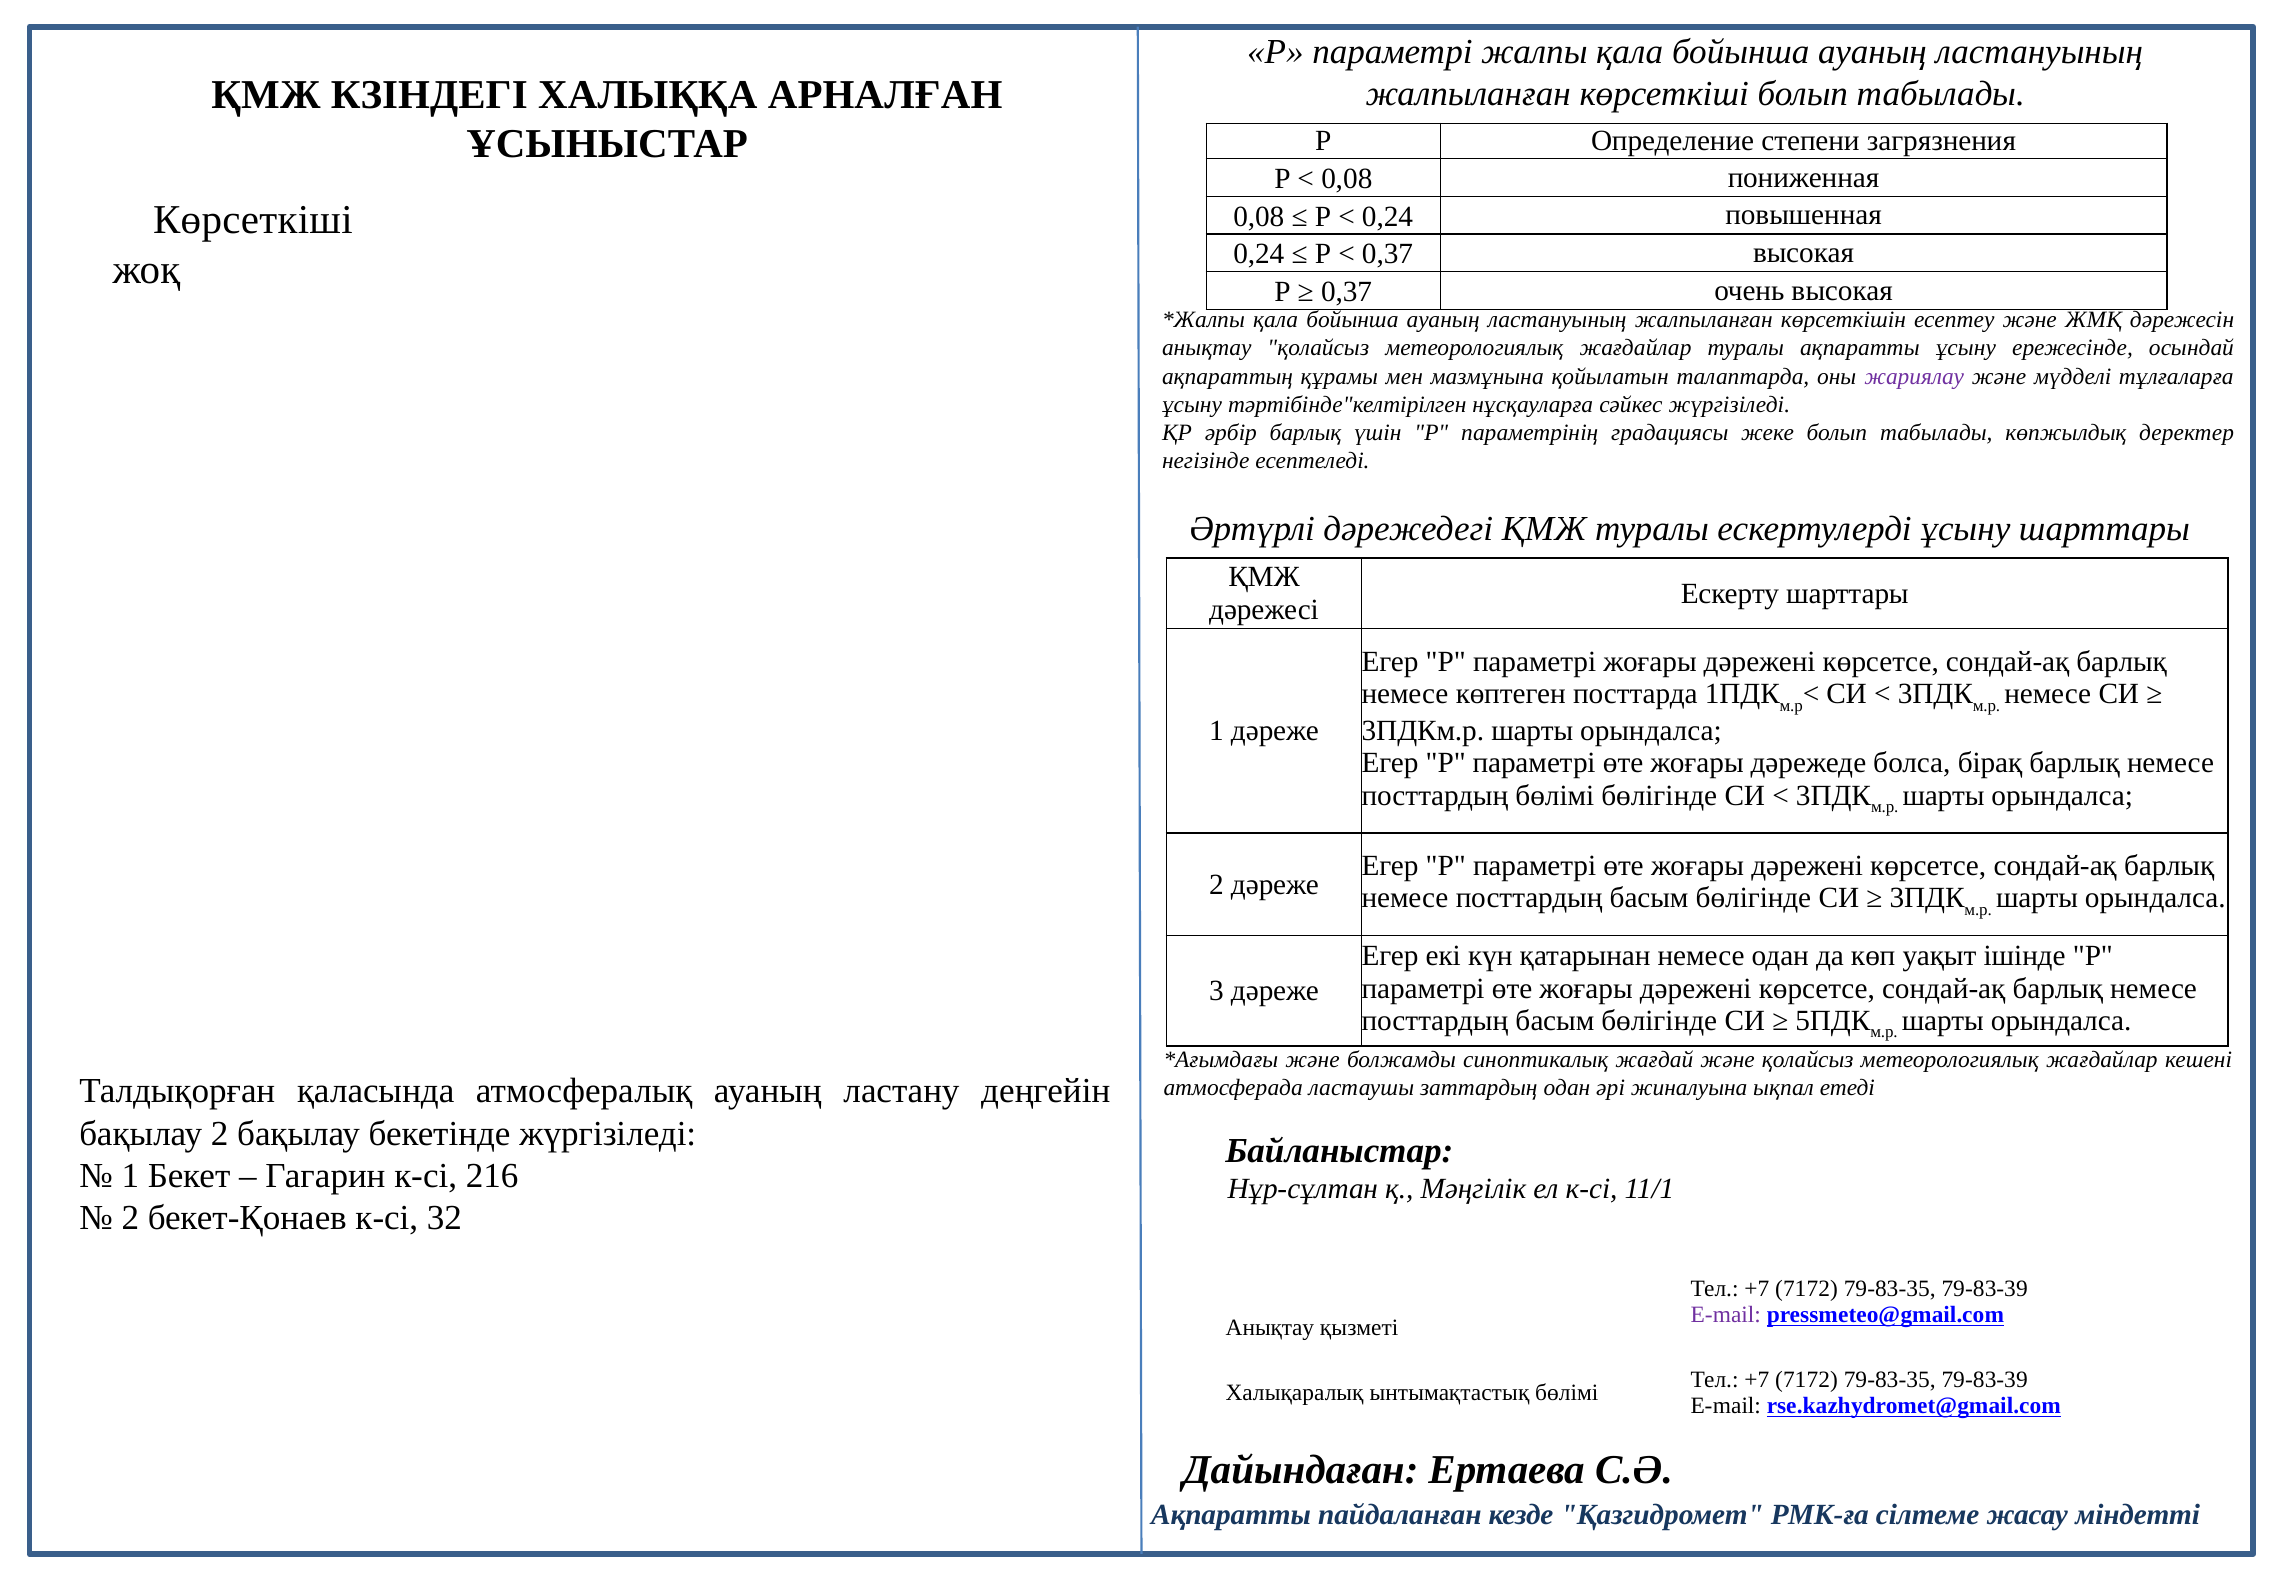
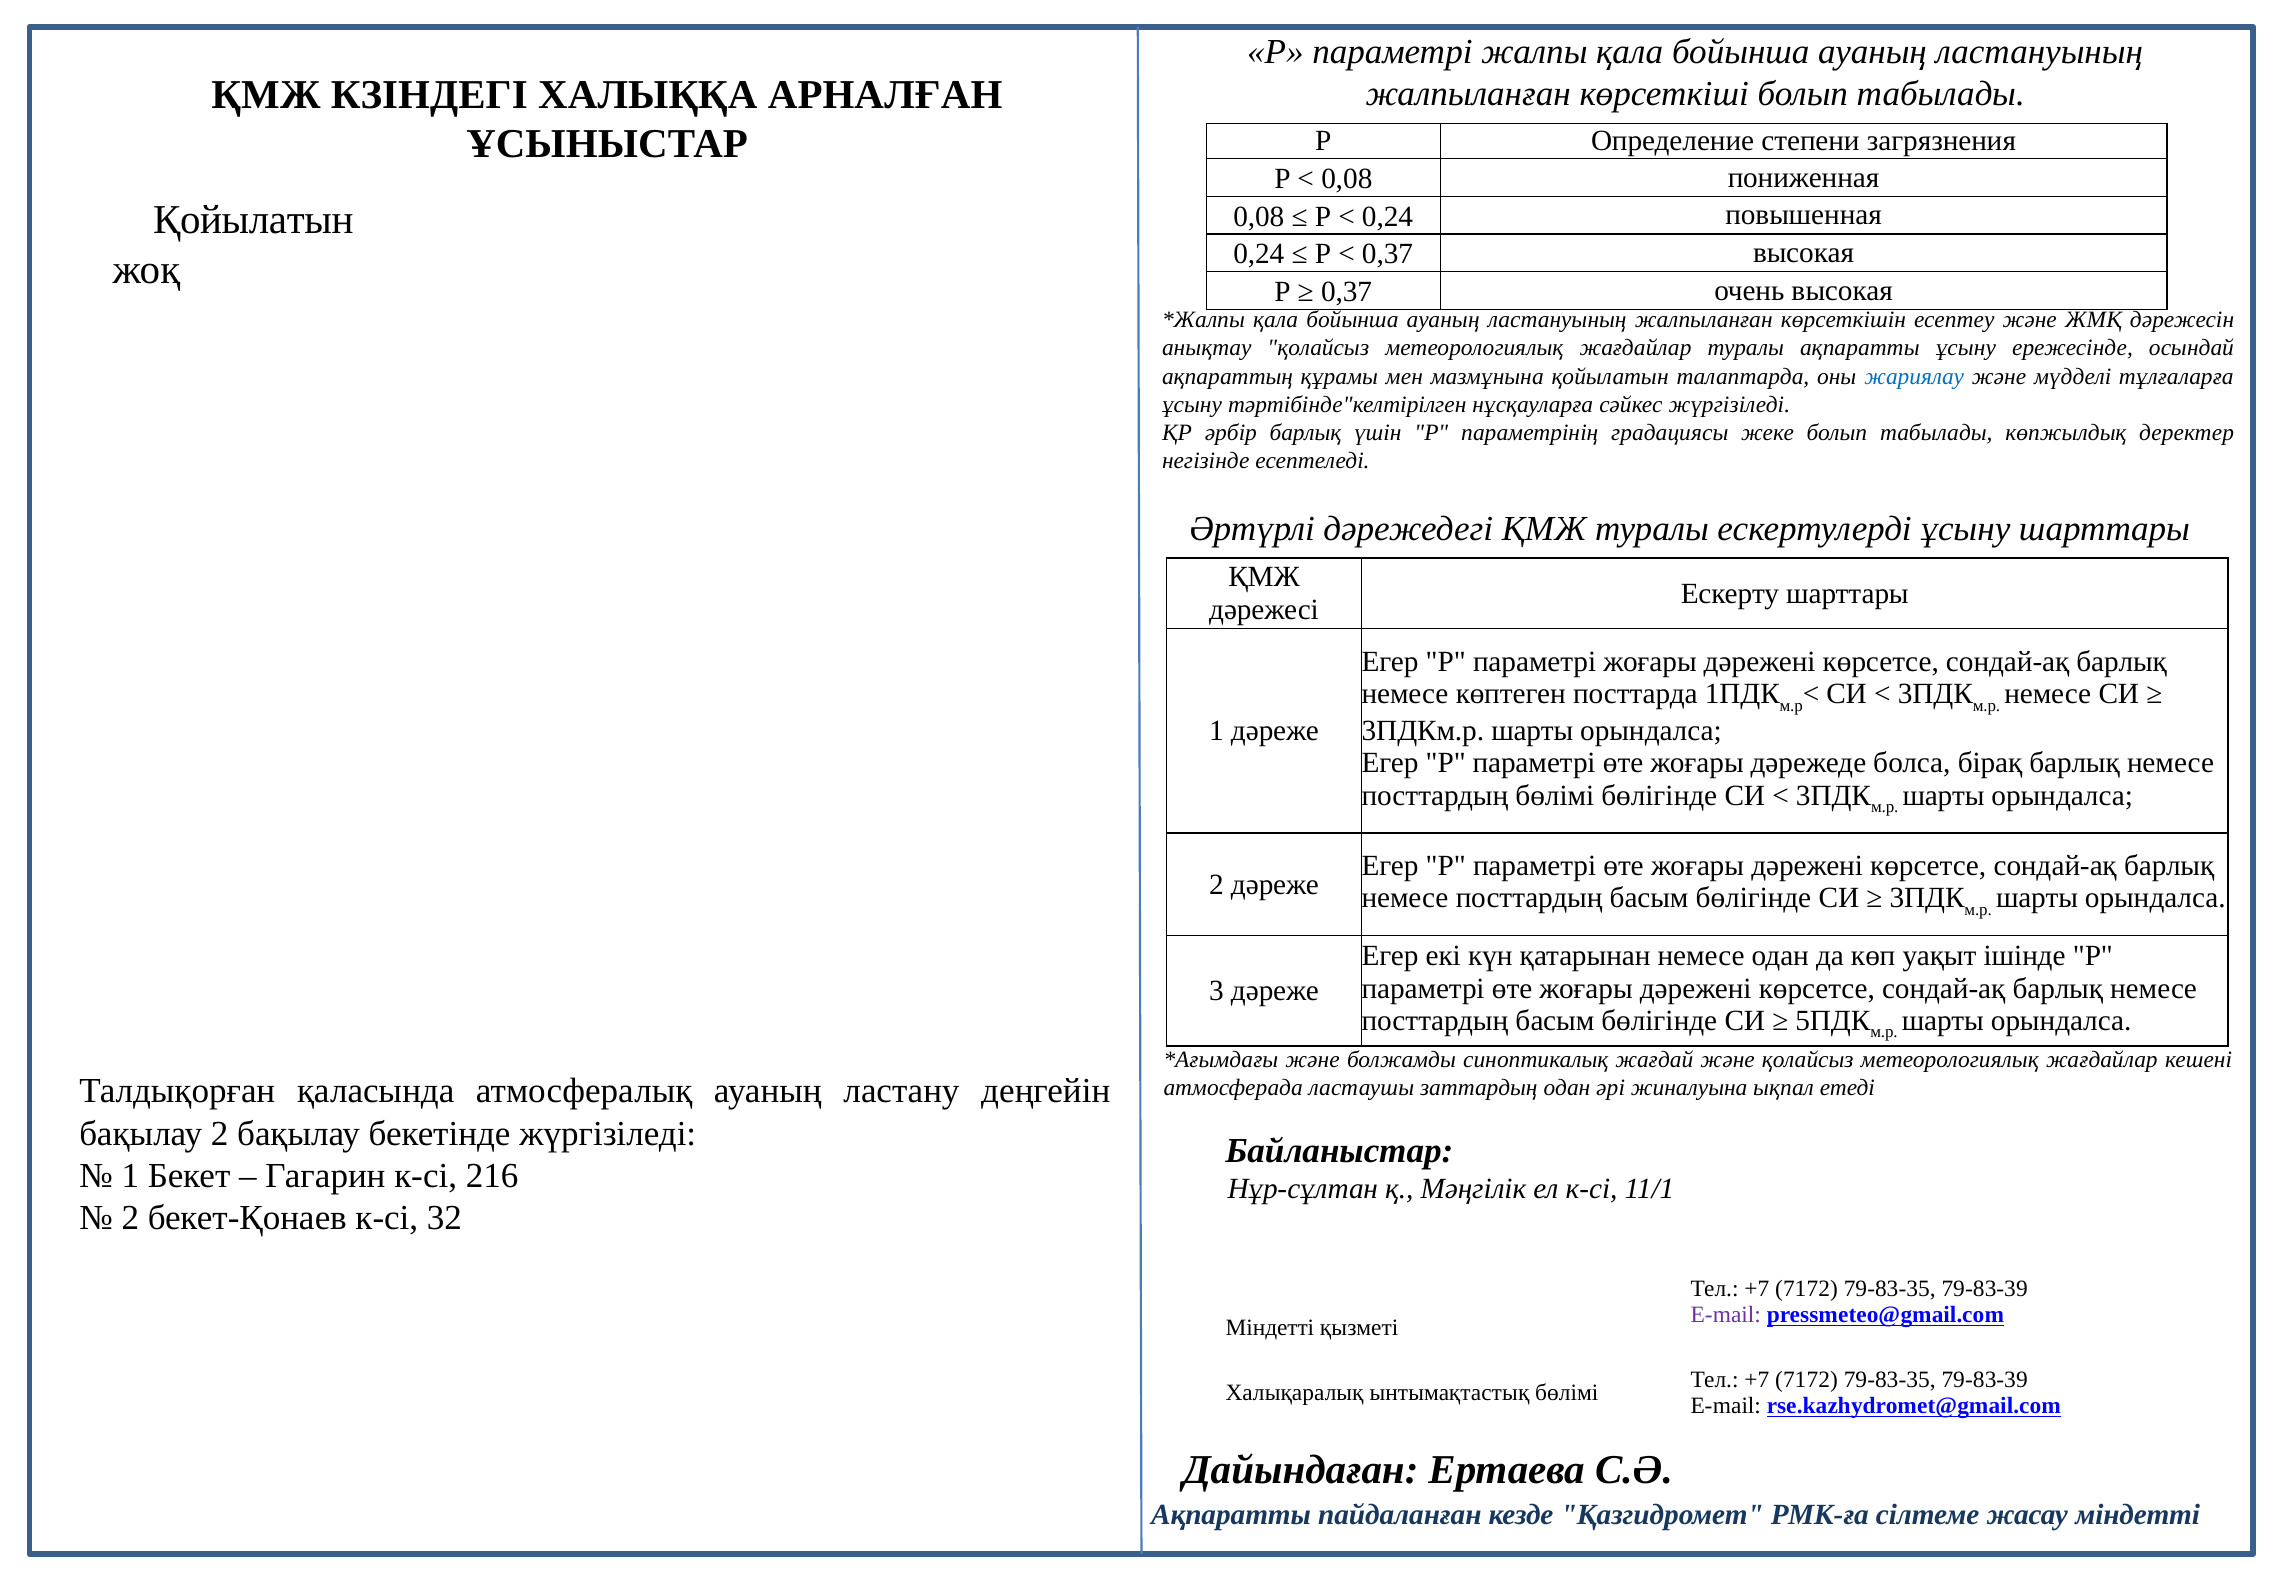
Көрсеткіші: Көрсеткіші -> Қойылатын (253, 220)
жариялау colour: purple -> blue (1914, 376)
Анықтау: Анықтау -> Міндетті (1270, 1328)
